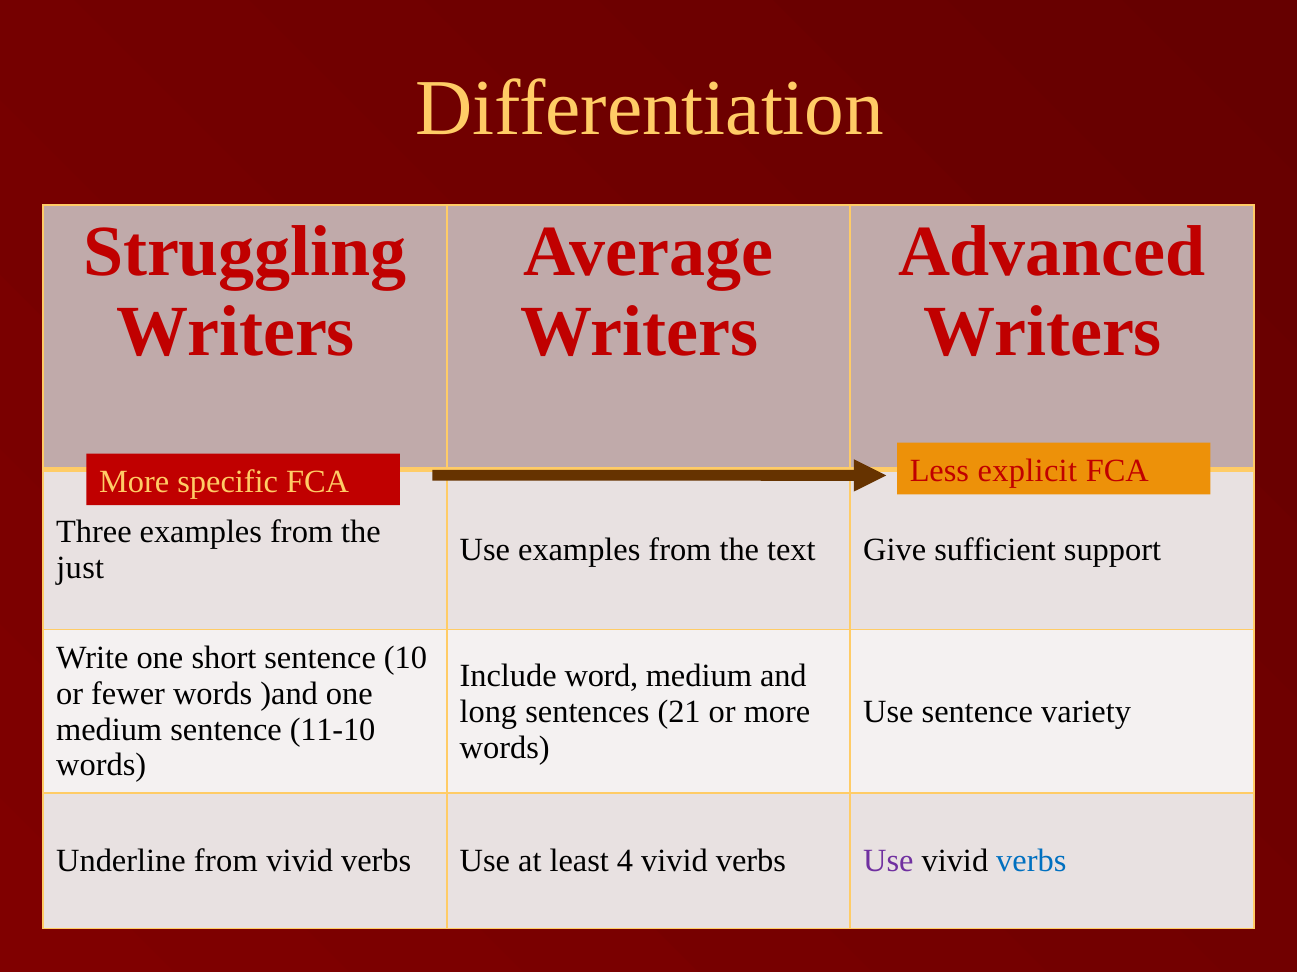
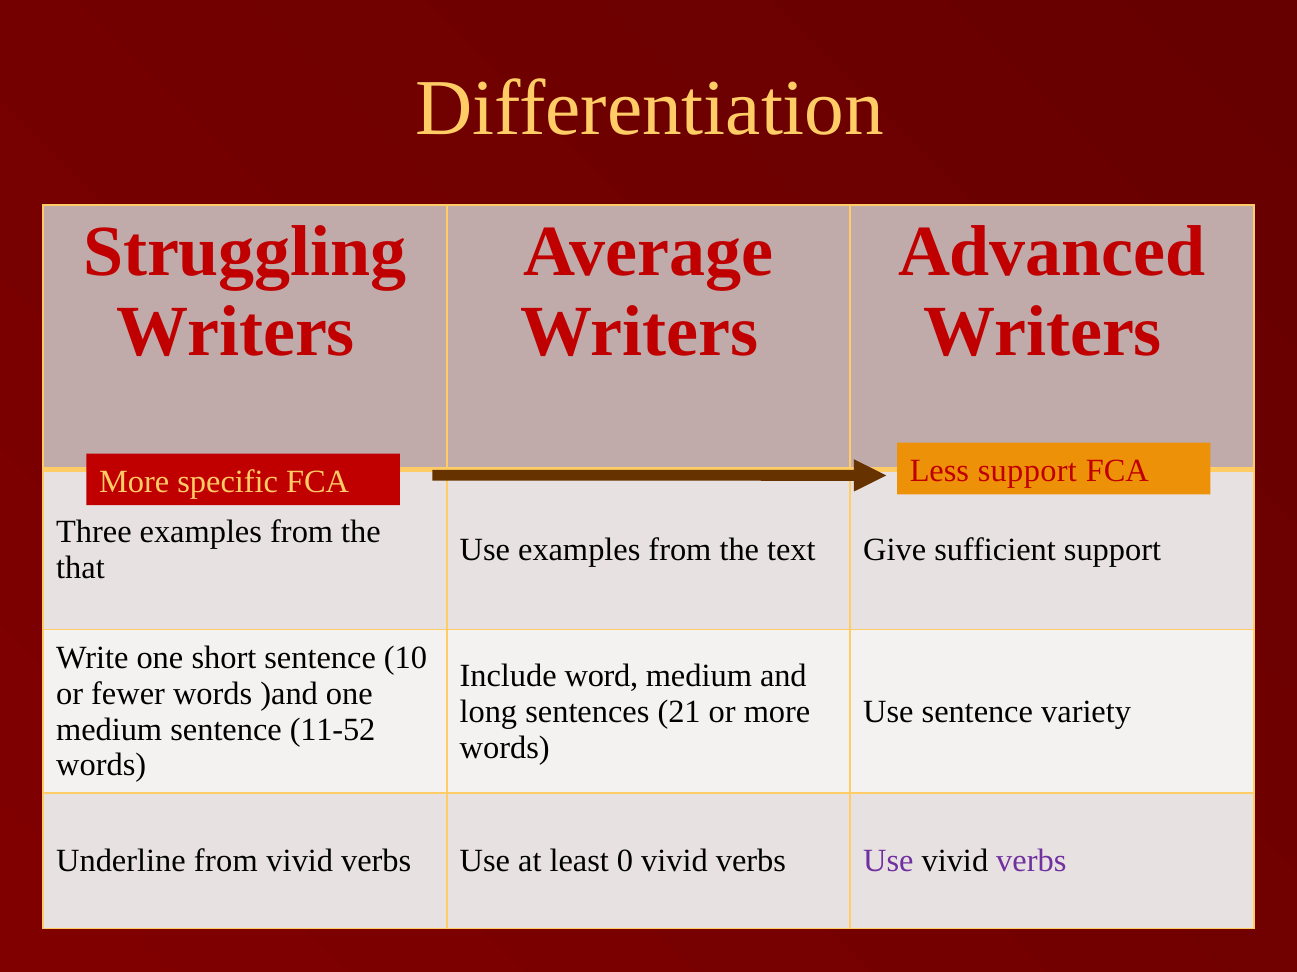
Less explicit: explicit -> support (1027, 471)
just: just -> that (80, 568)
11-10: 11-10 -> 11-52 (333, 730)
4: 4 -> 0 (625, 862)
verbs colour: blue -> purple (1031, 862)
